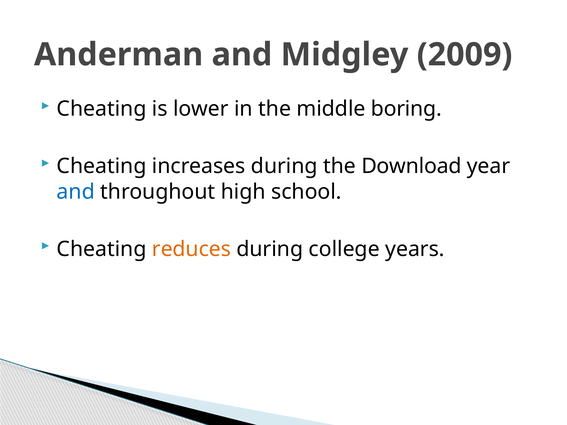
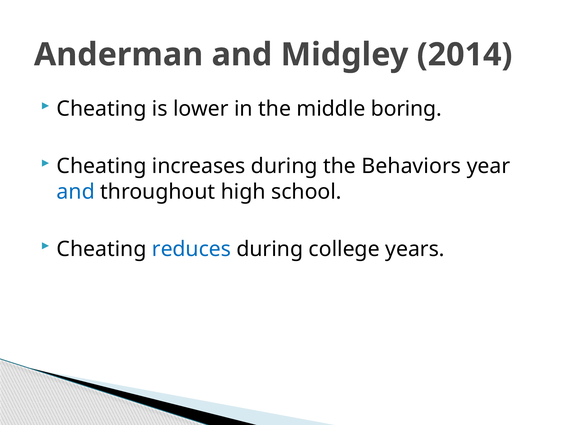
2009: 2009 -> 2014 (465, 55)
Download: Download -> Behaviors (411, 166)
reduces colour: orange -> blue (191, 249)
